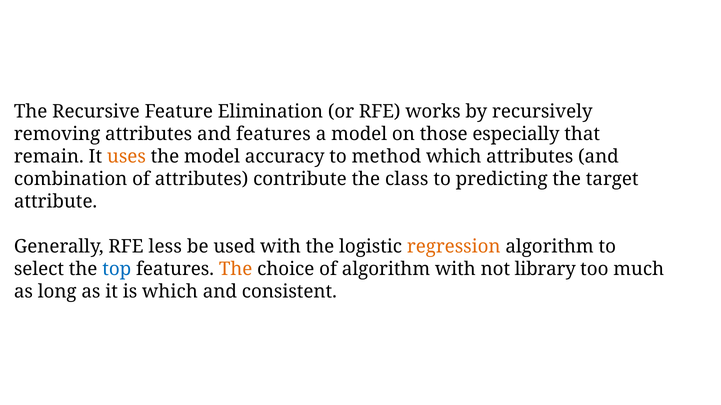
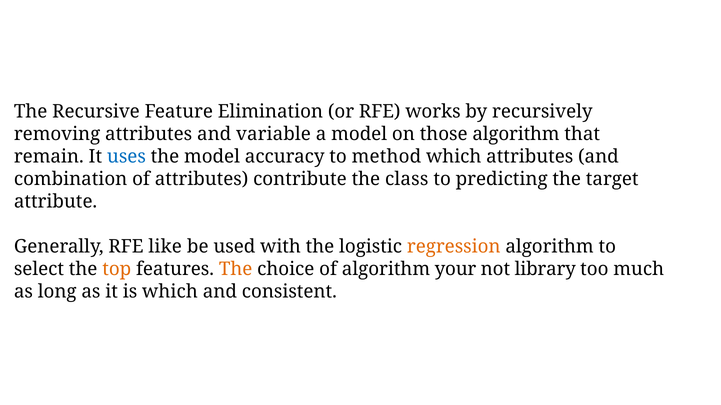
and features: features -> variable (273, 134)
those especially: especially -> algorithm (516, 134)
uses colour: orange -> blue (126, 157)
less: less -> like (165, 247)
top colour: blue -> orange (117, 270)
algorithm with: with -> your (456, 270)
